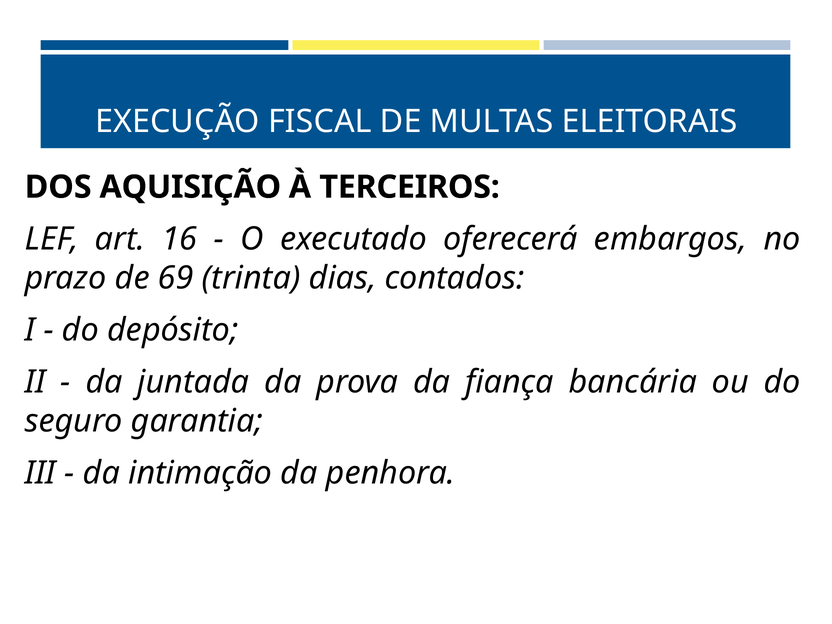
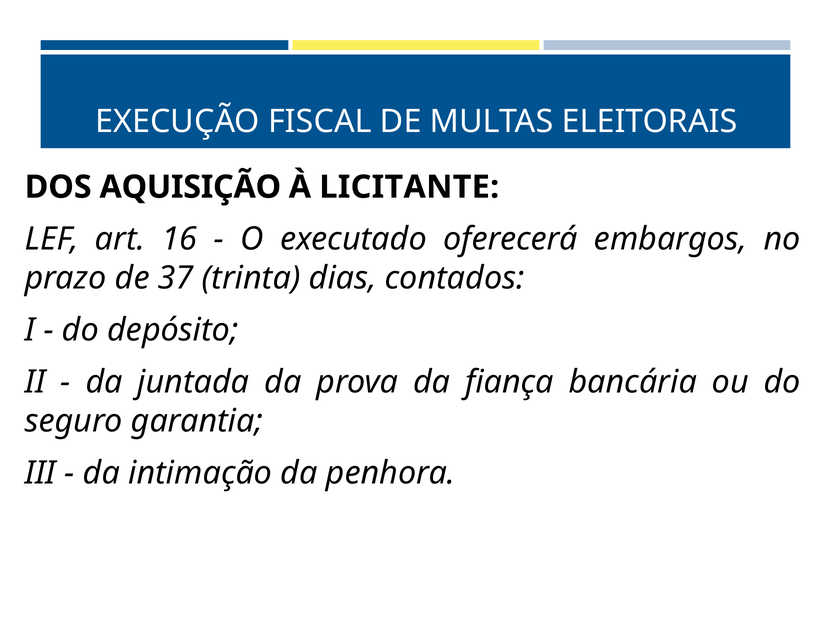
TERCEIROS: TERCEIROS -> LICITANTE (409, 187)
69: 69 -> 37 (176, 278)
